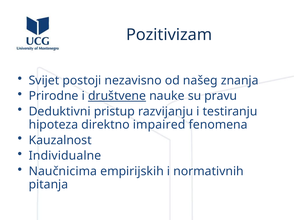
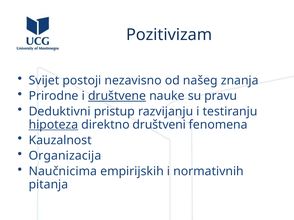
hipoteza underline: none -> present (53, 125)
impaired: impaired -> društveni (159, 125)
Individualne: Individualne -> Organizacija (65, 156)
